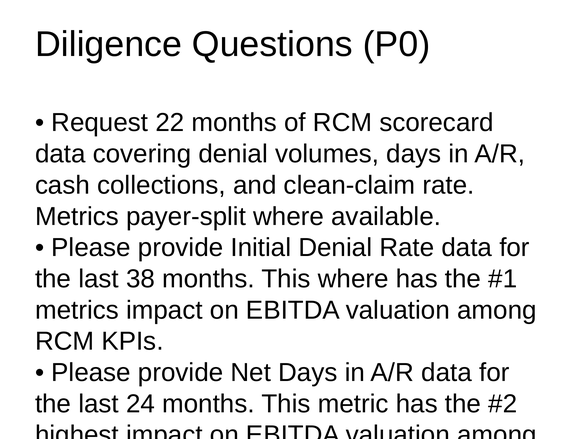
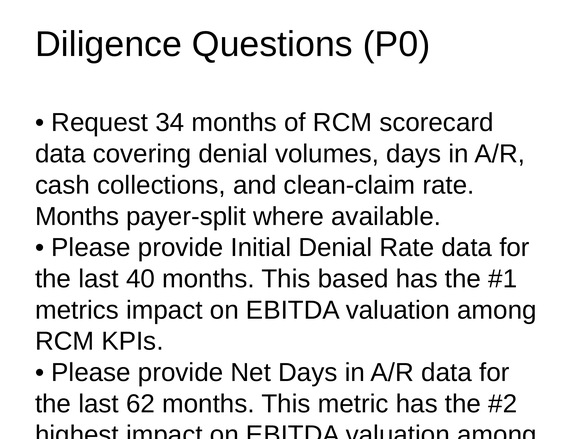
22: 22 -> 34 (170, 123)
Metrics: Metrics -> Months (77, 216)
38: 38 -> 40 (140, 279)
This where: where -> based (353, 279)
24: 24 -> 62 (140, 404)
